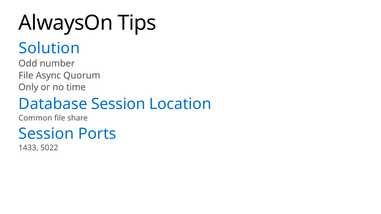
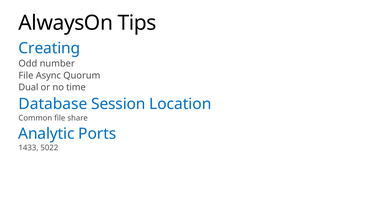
Solution: Solution -> Creating (49, 48)
Only: Only -> Dual (28, 88)
Session: Session -> Analytic (46, 134)
